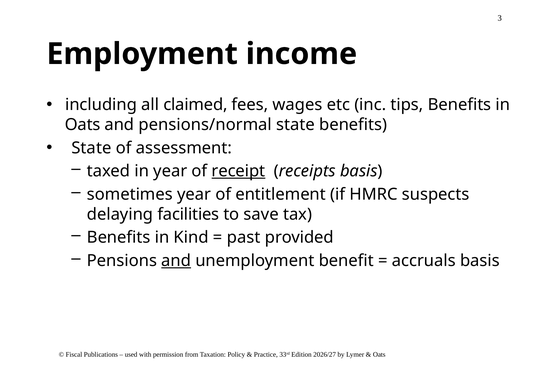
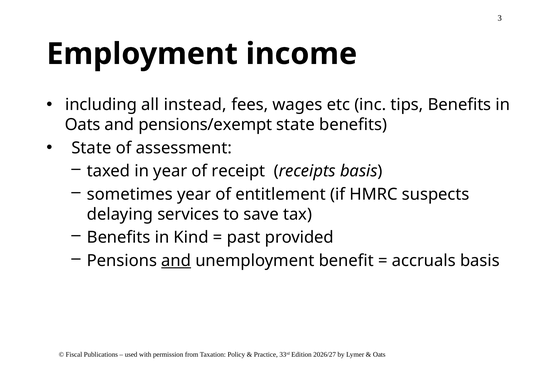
claimed: claimed -> instead (195, 105)
pensions/normal: pensions/normal -> pensions/exempt (205, 125)
receipt underline: present -> none (238, 171)
facilities: facilities -> services (188, 214)
